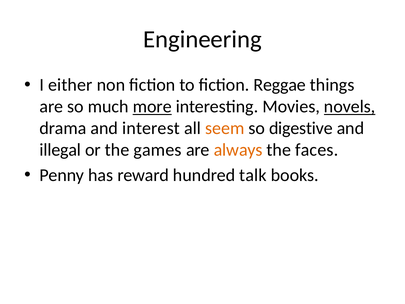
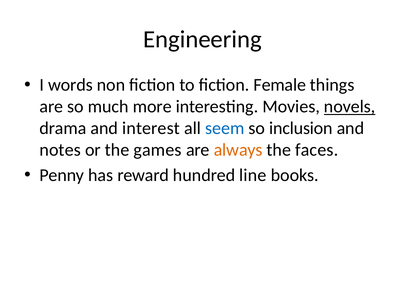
either: either -> words (70, 85)
Reggae: Reggae -> Female (280, 85)
more underline: present -> none (152, 107)
seem colour: orange -> blue (225, 128)
digestive: digestive -> inclusion (301, 128)
illegal: illegal -> notes (60, 150)
talk: talk -> line (253, 175)
